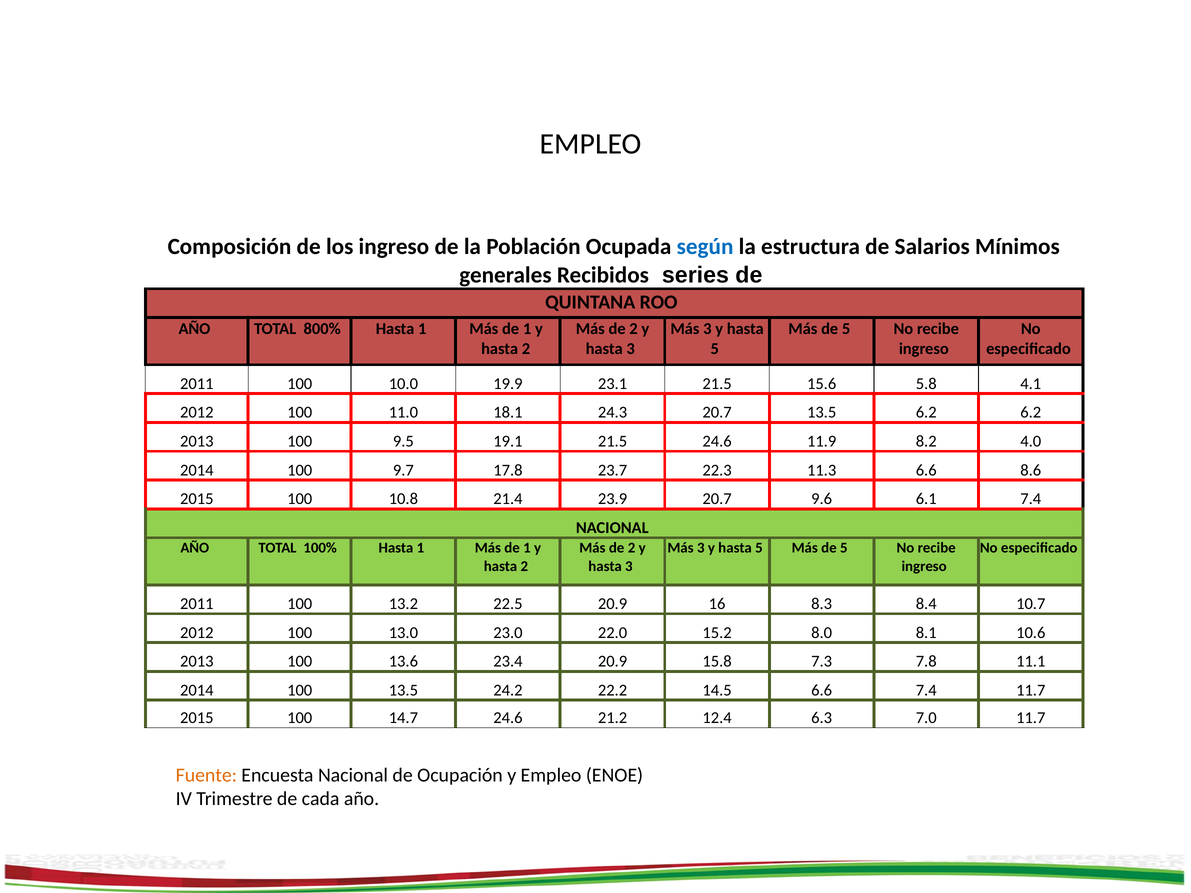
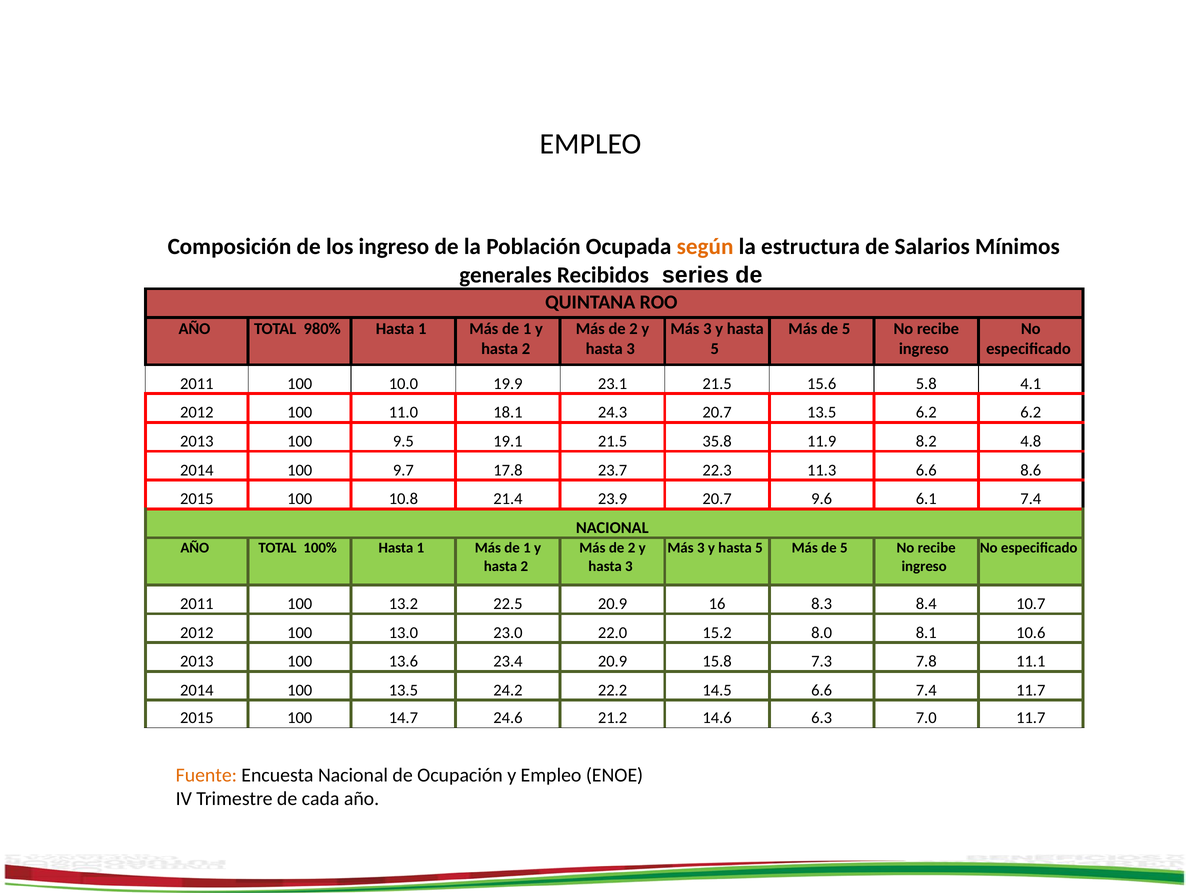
según colour: blue -> orange (705, 247)
800%: 800% -> 980% (322, 329)
21.5 24.6: 24.6 -> 35.8 (717, 441)
4.0: 4.0 -> 4.8 (1031, 441)
12.4: 12.4 -> 14.6 (717, 718)
